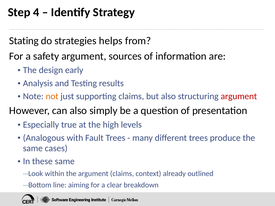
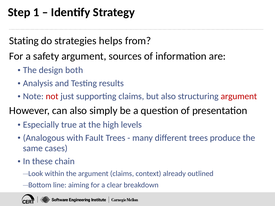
4: 4 -> 1 (36, 12)
early: early -> both (74, 70)
not colour: orange -> red (52, 96)
these same: same -> chain (65, 162)
